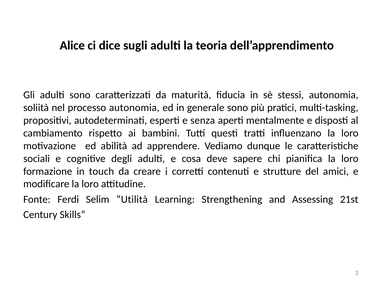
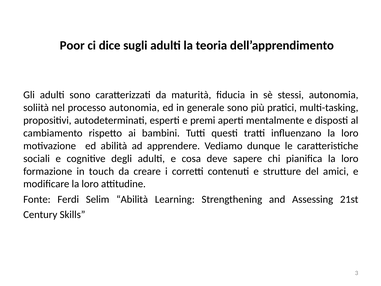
Alice: Alice -> Poor (72, 46)
senza: senza -> premi (203, 120)
Selim Utilità: Utilità -> Abilità (132, 199)
